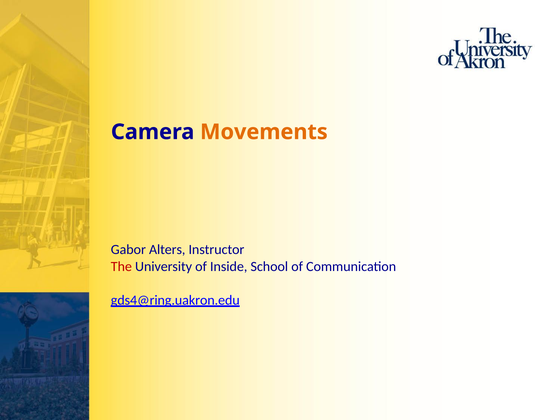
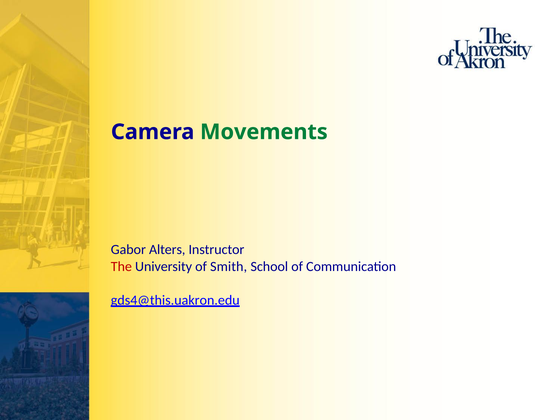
Movements colour: orange -> green (264, 132)
Inside: Inside -> Smith (229, 266)
gds4@ring.uakron.edu: gds4@ring.uakron.edu -> gds4@this.uakron.edu (175, 300)
